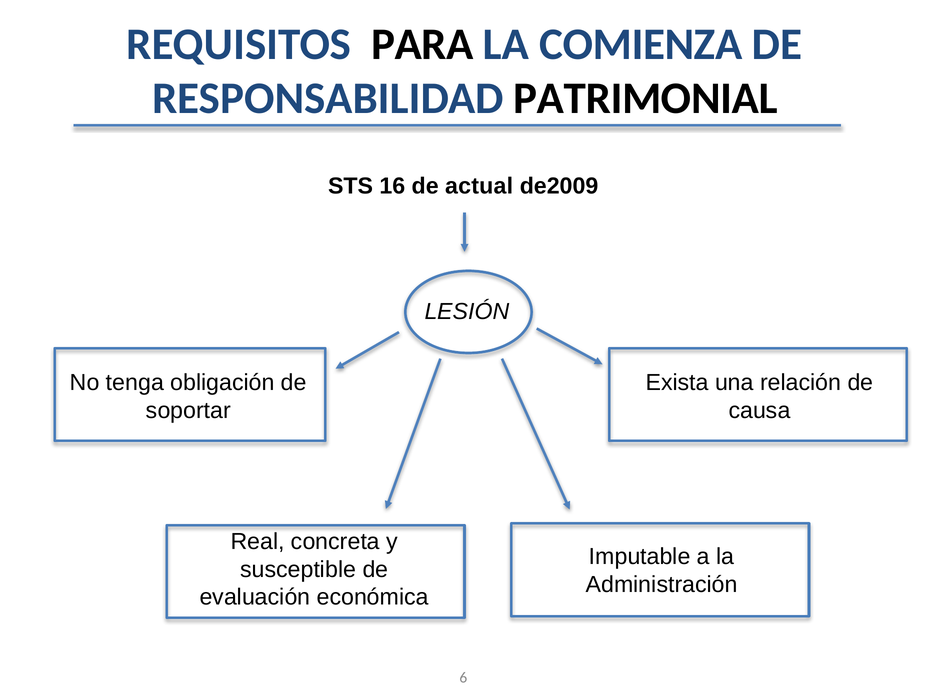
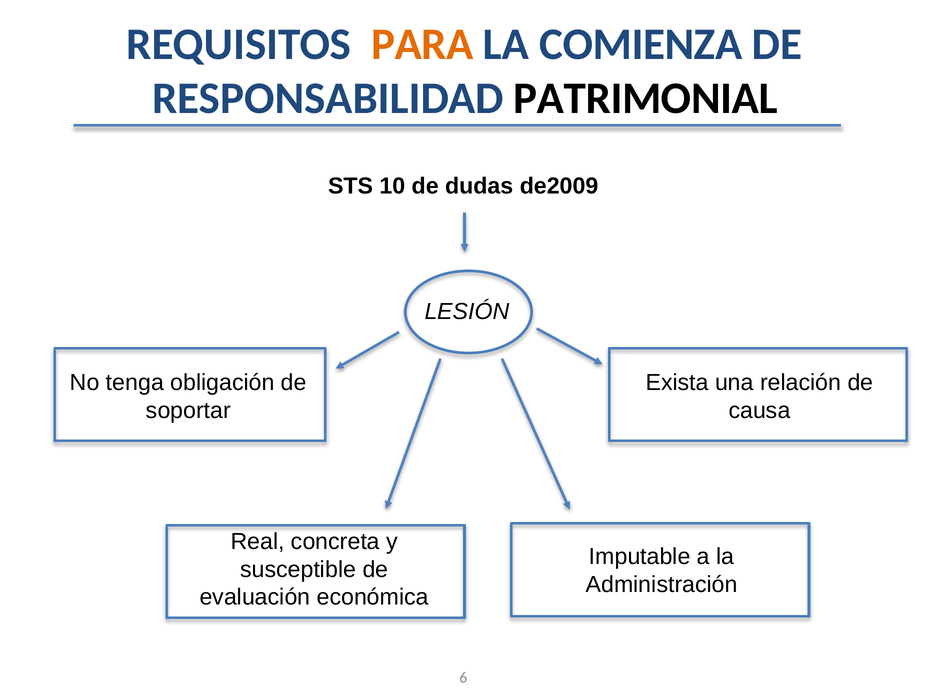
PARA colour: black -> orange (422, 44)
16: 16 -> 10 (392, 186)
actual: actual -> dudas (479, 186)
